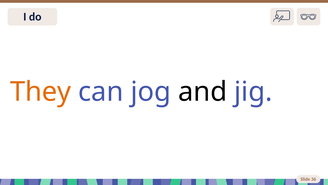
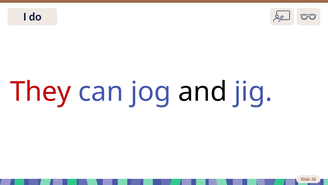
They colour: orange -> red (41, 92)
